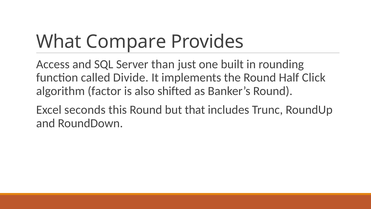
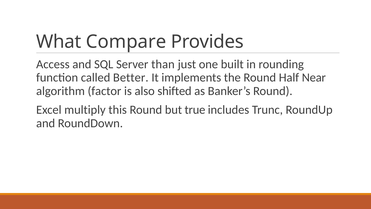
Divide: Divide -> Better (131, 78)
Click: Click -> Near (314, 78)
seconds: seconds -> multiply (85, 110)
that: that -> true (195, 110)
